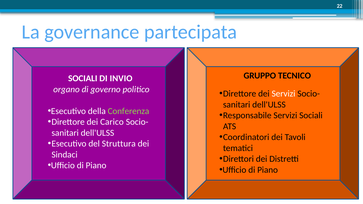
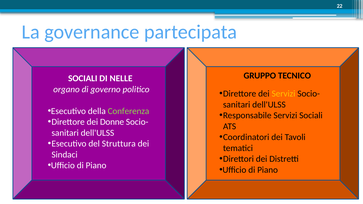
INVIO: INVIO -> NELLE (121, 79)
Servizi colour: white -> yellow (283, 94)
Carico: Carico -> Donne (112, 122)
